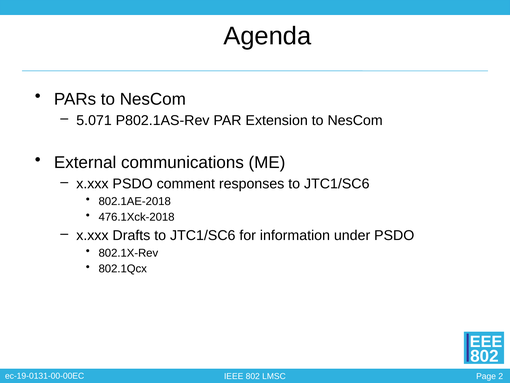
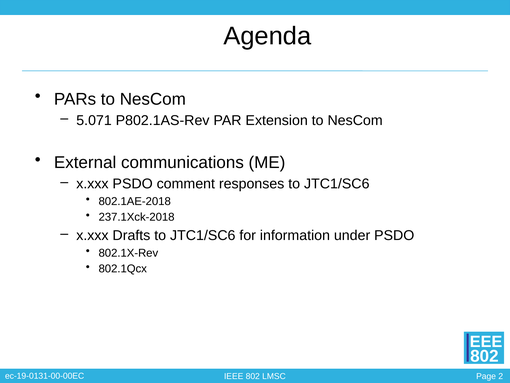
476.1Xck-2018: 476.1Xck-2018 -> 237.1Xck-2018 (137, 217)
